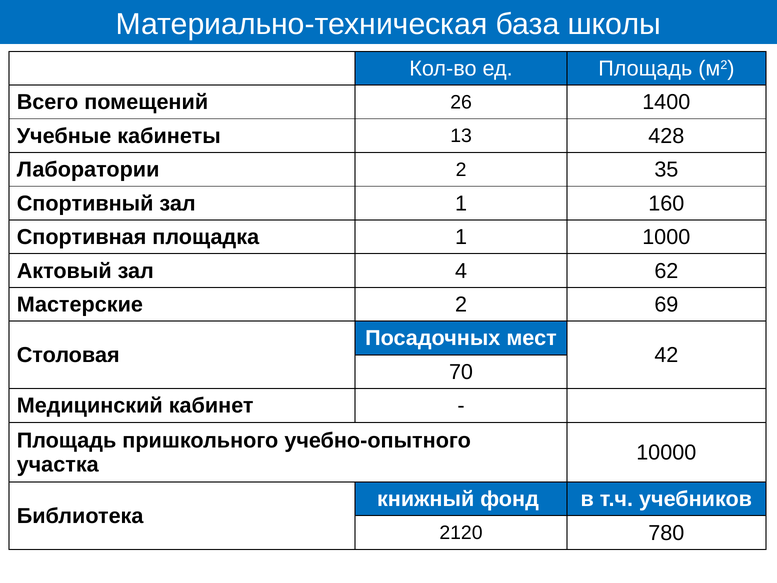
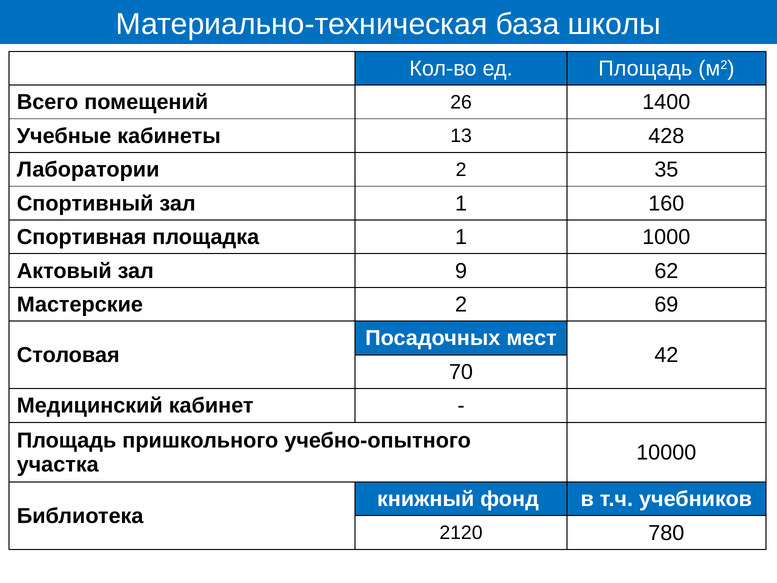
4: 4 -> 9 (461, 271)
